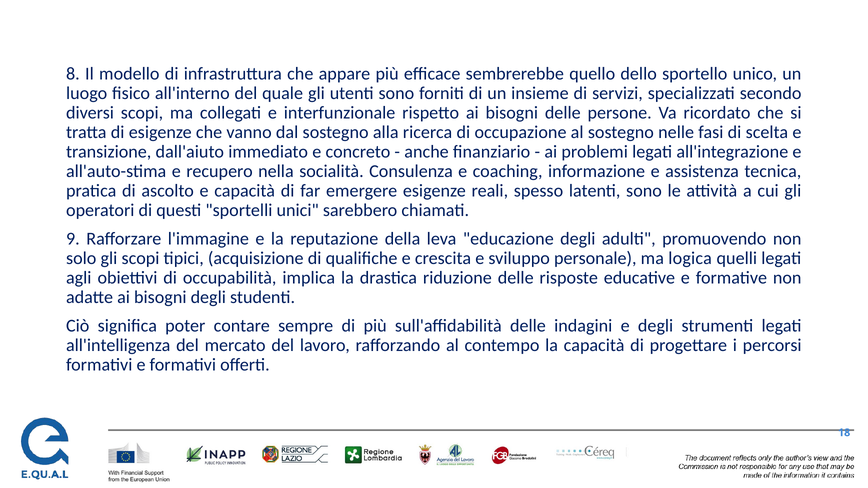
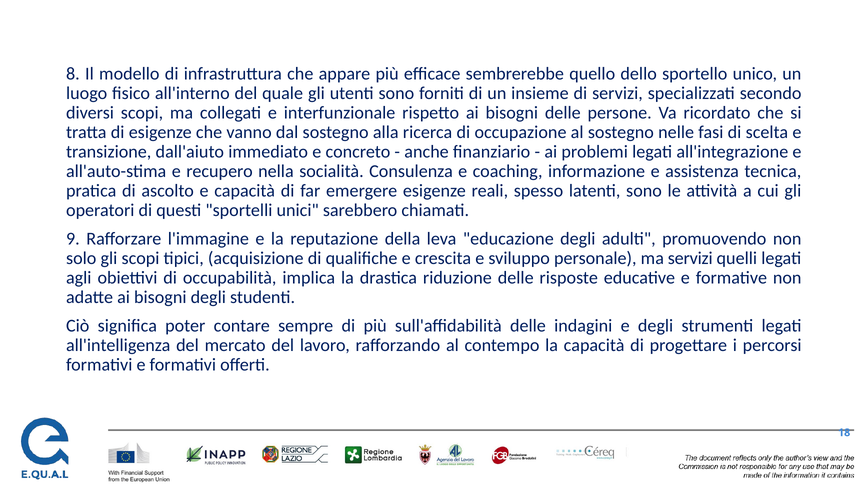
ma logica: logica -> servizi (690, 258)
